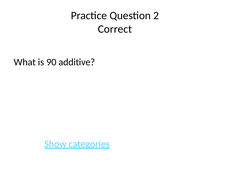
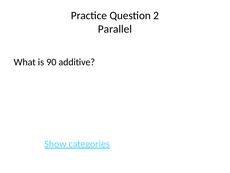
Correct: Correct -> Parallel (115, 29)
